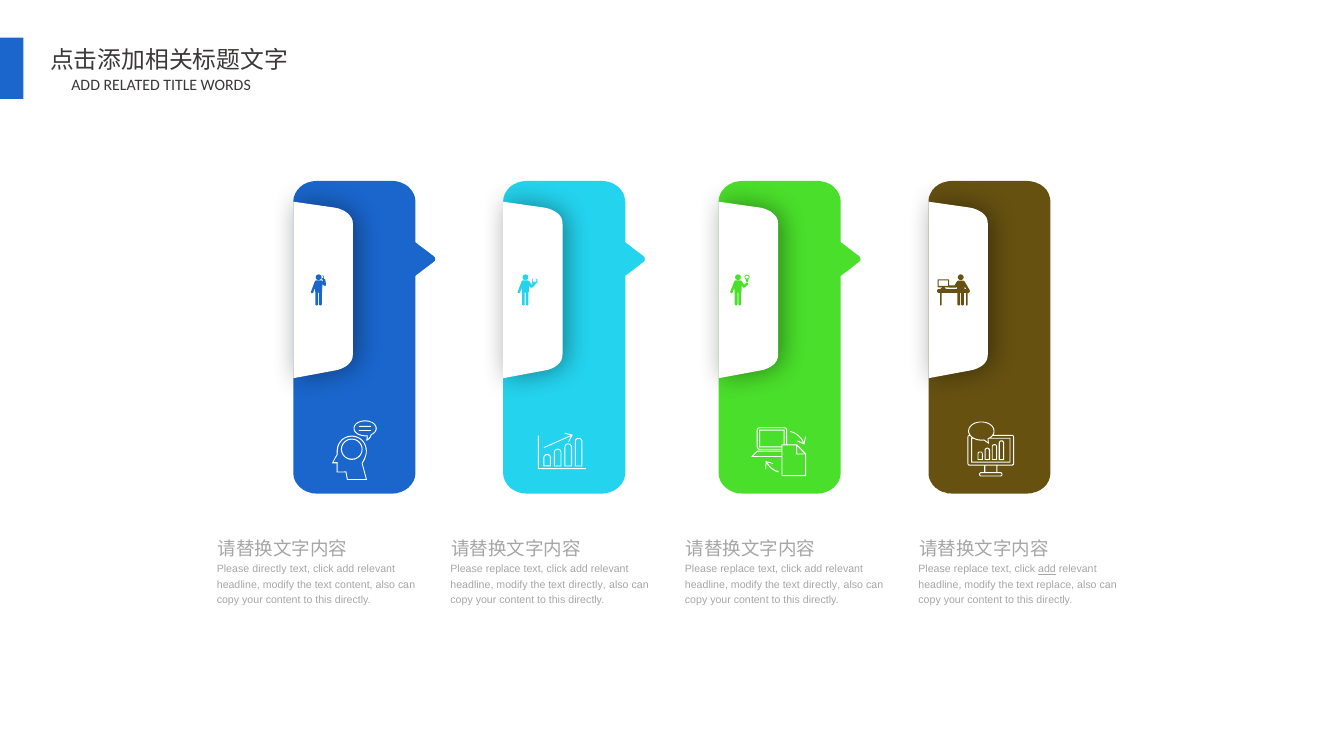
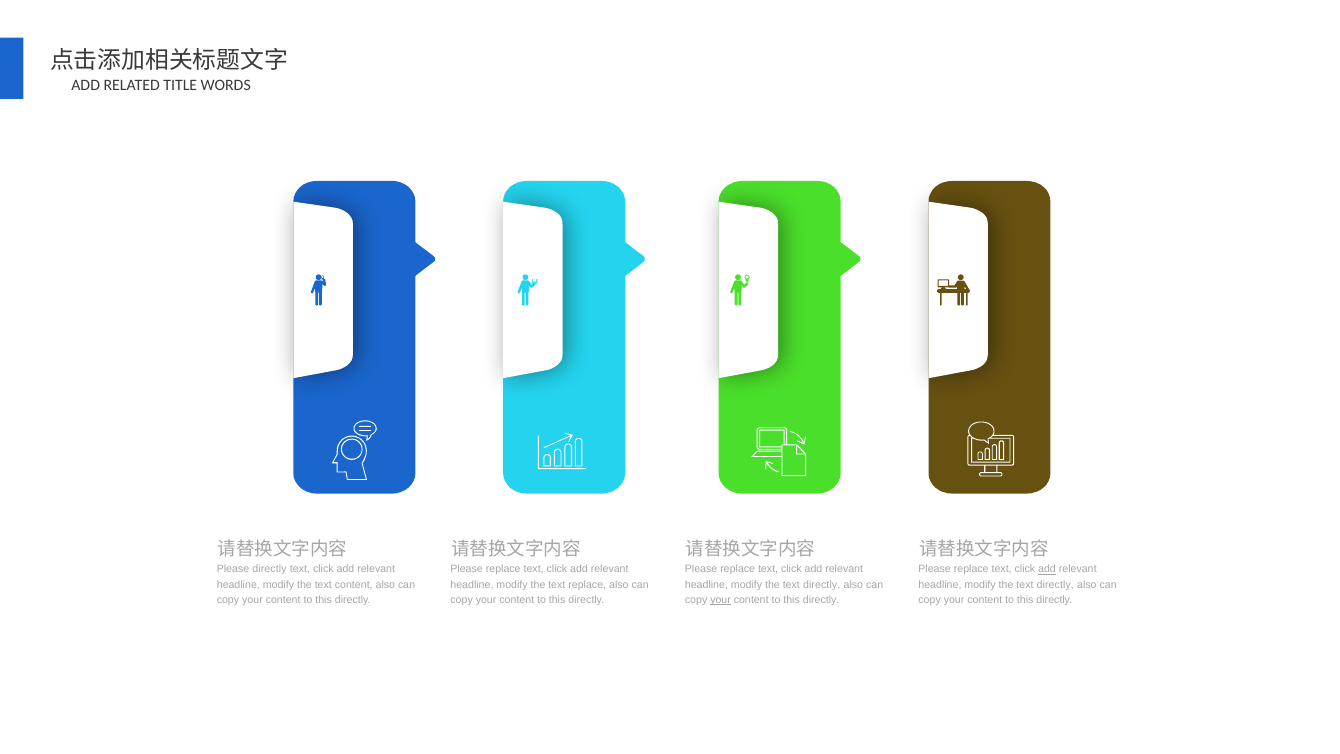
directly: directly -> replace (587, 584)
replace: replace -> directly (1055, 584)
your underline: none -> present (721, 599)
